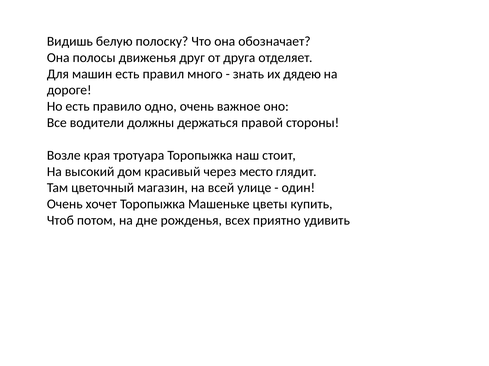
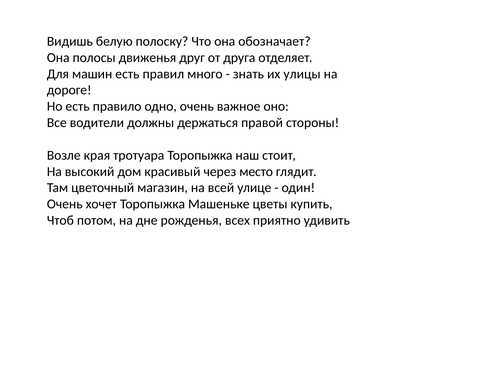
дядею: дядею -> улицы (302, 74)
